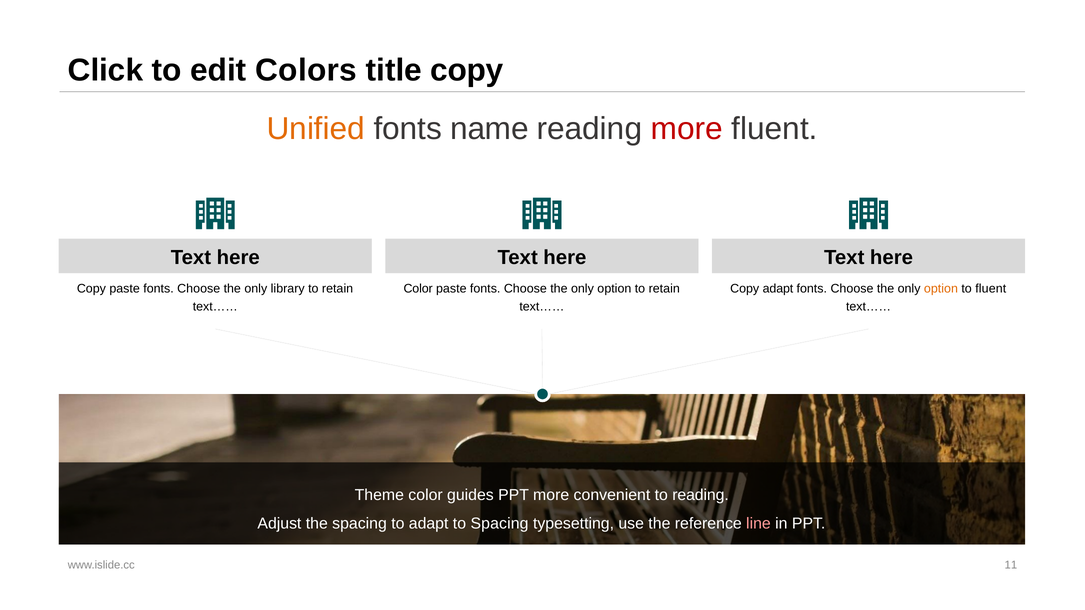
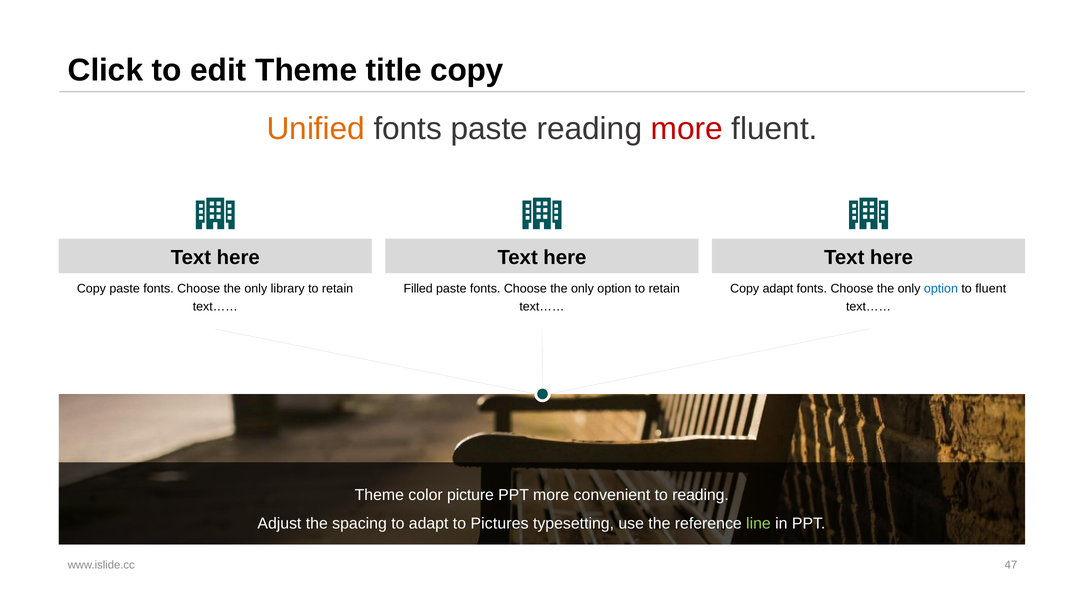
edit Colors: Colors -> Theme (306, 70)
fonts name: name -> paste (489, 129)
Color: Color -> Filled (418, 289)
option colour: orange -> blue (941, 289)
guides: guides -> picture (470, 495)
to Spacing: Spacing -> Pictures (500, 524)
line colour: pink -> light green (758, 524)
11: 11 -> 47 (1011, 565)
